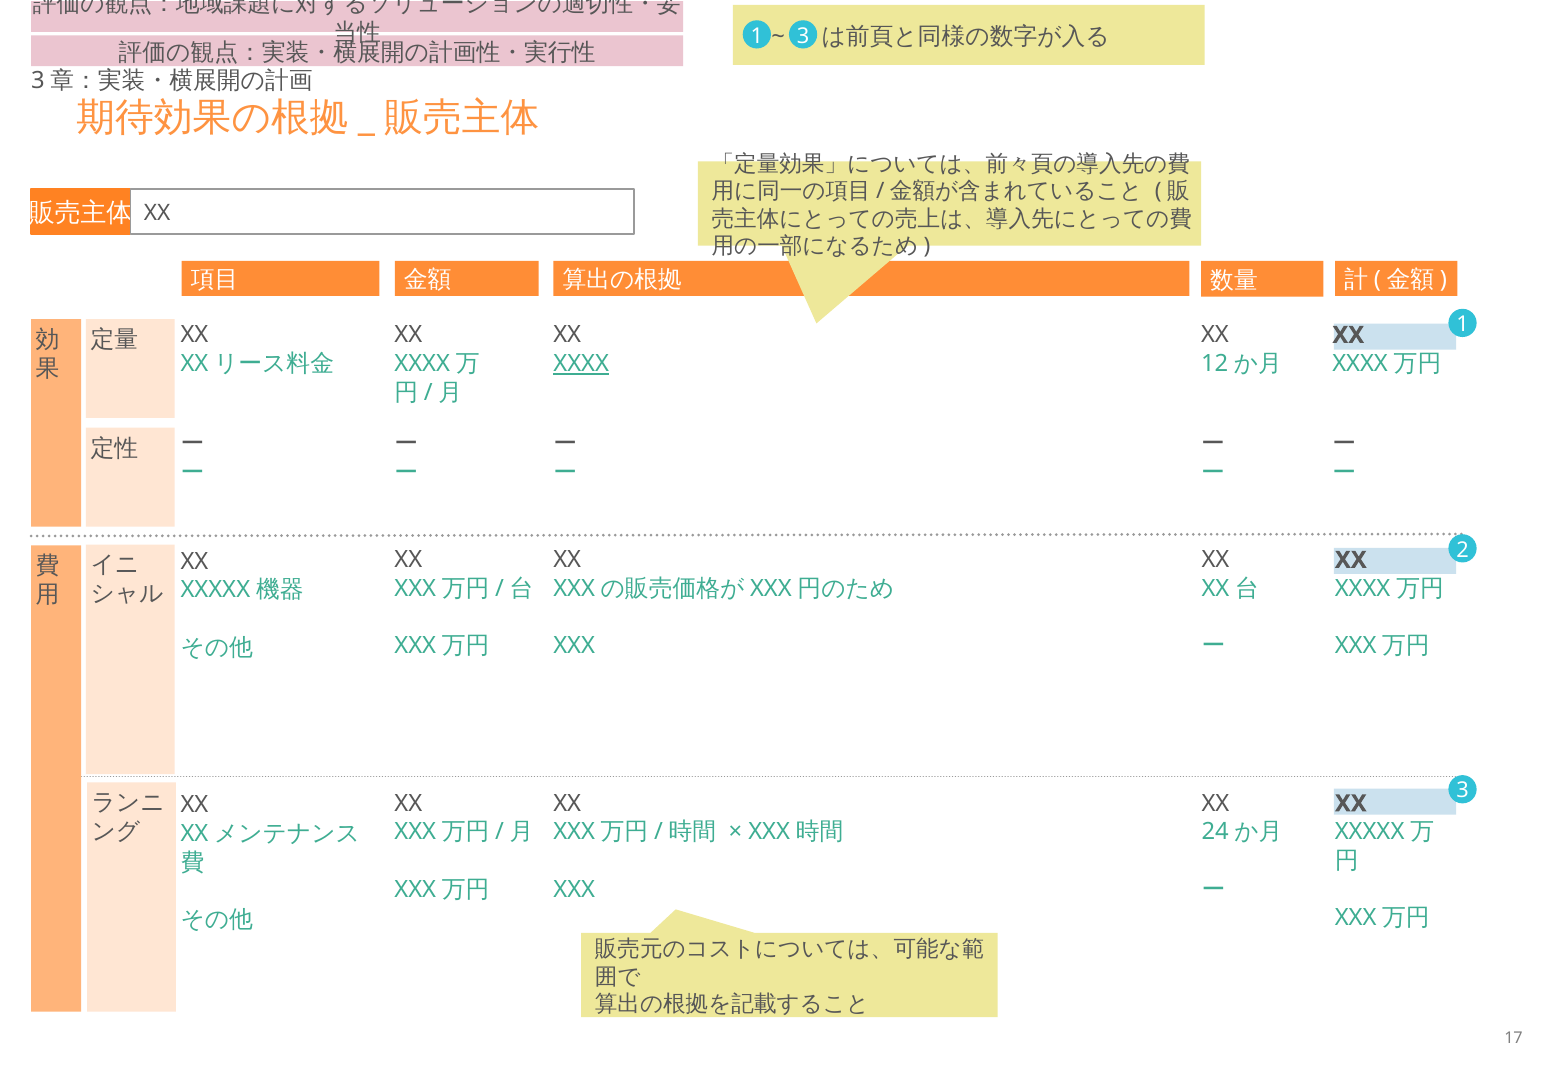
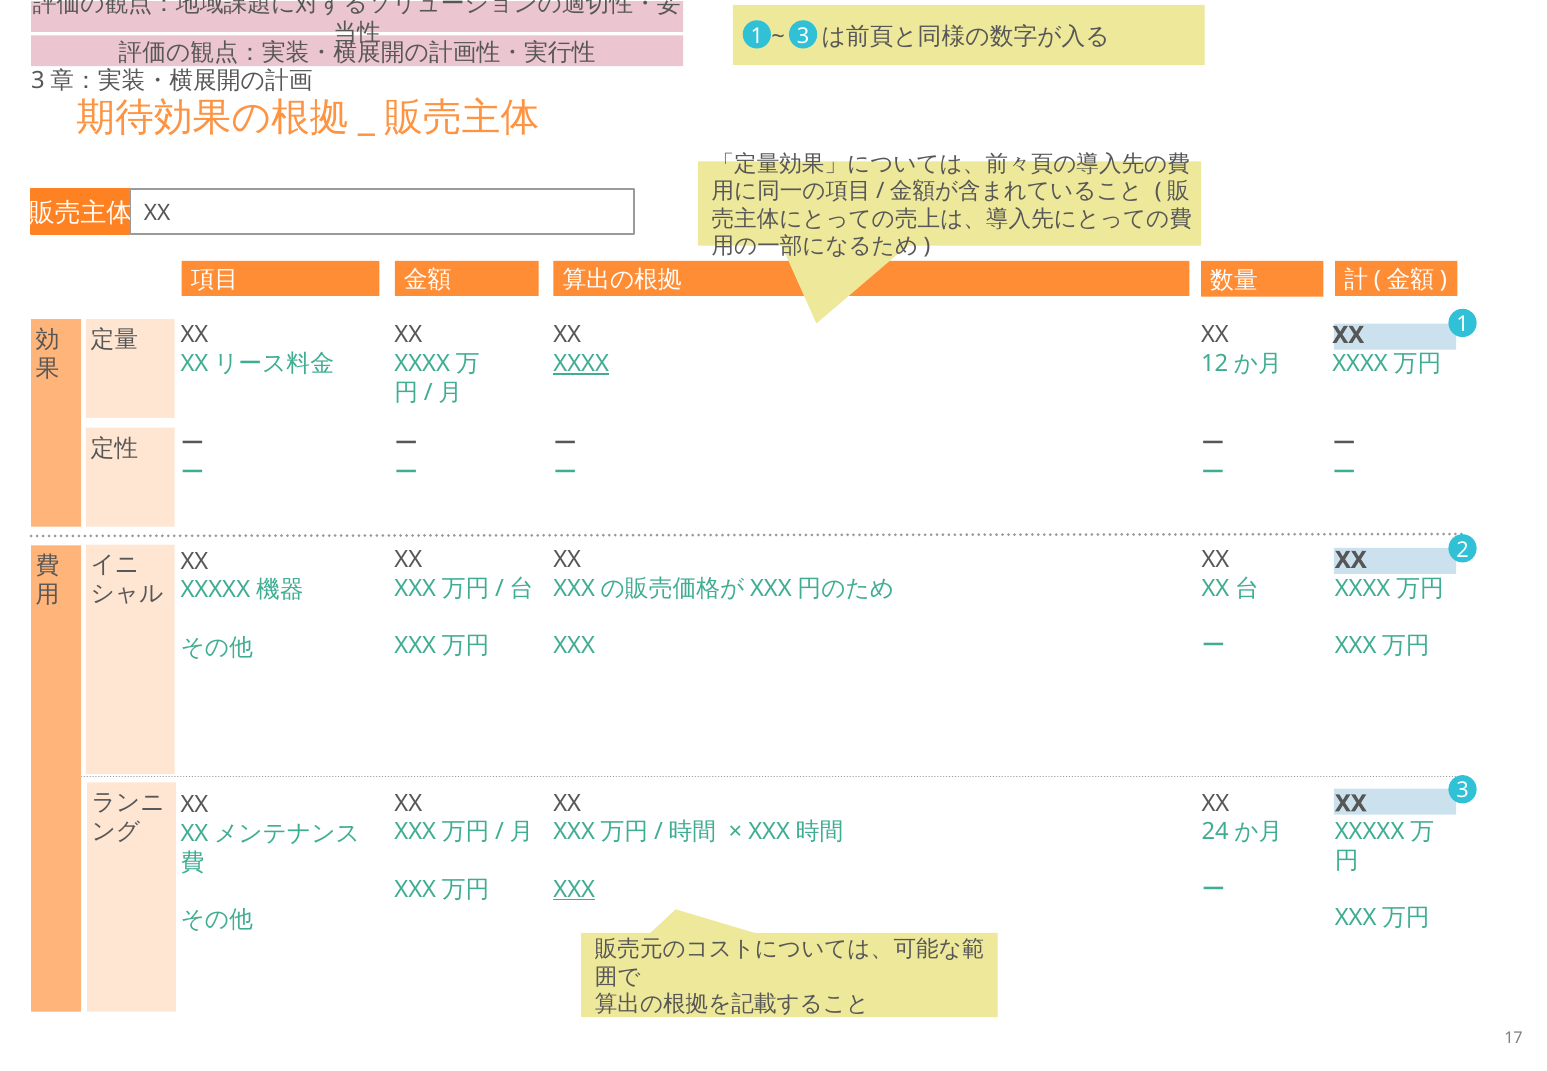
XXX underline: none -> present (574, 889)
